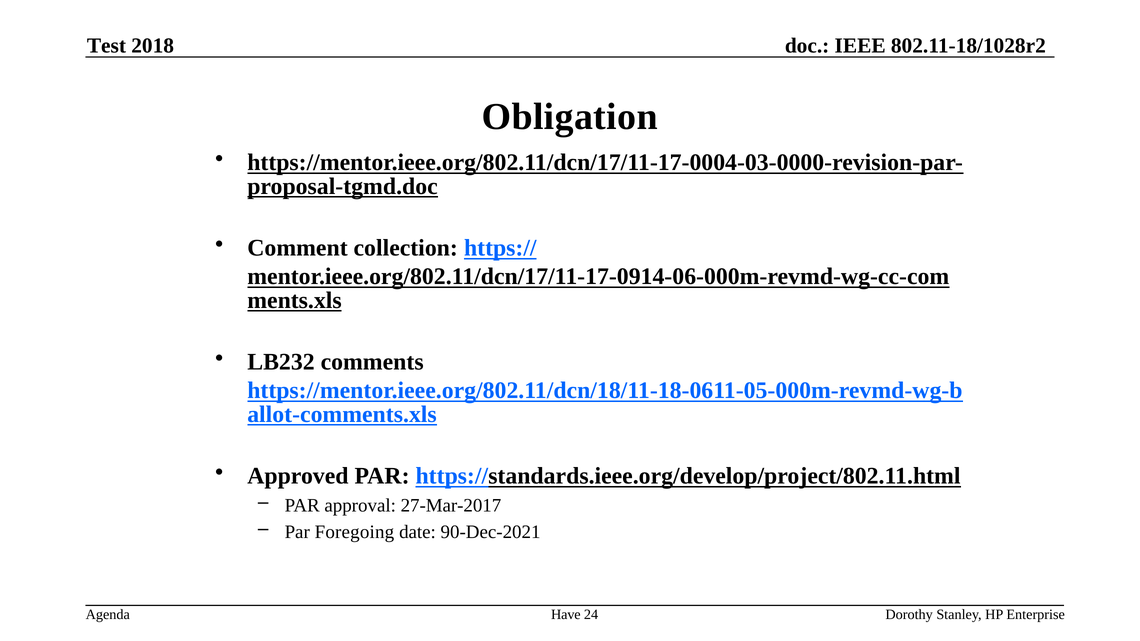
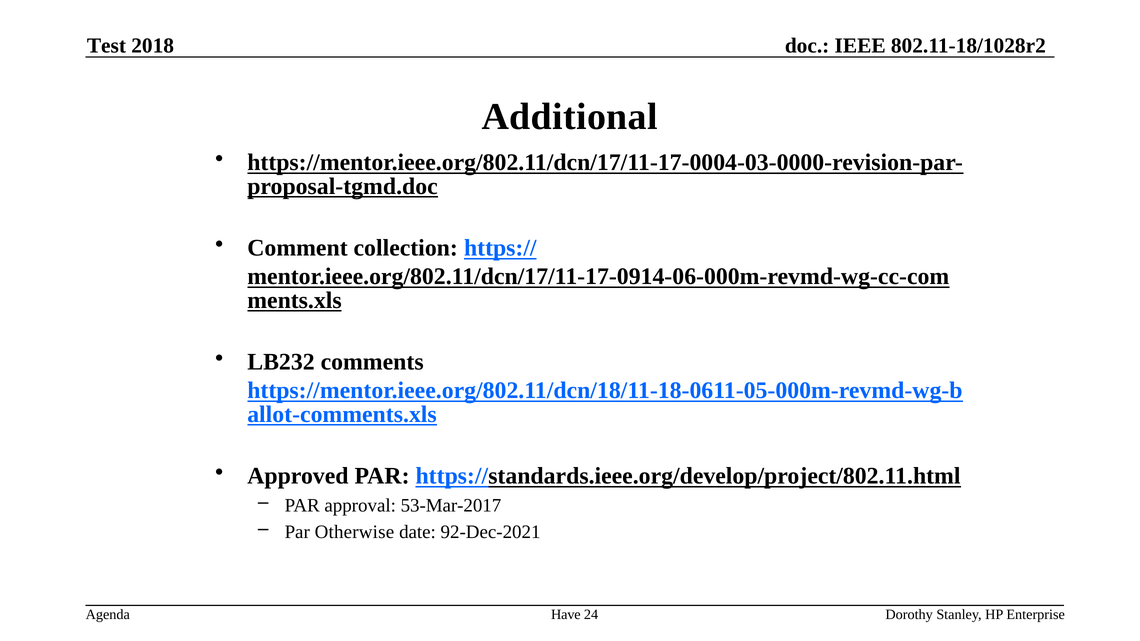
Obligation: Obligation -> Additional (570, 117)
27-Mar-2017: 27-Mar-2017 -> 53-Mar-2017 (451, 505)
Foregoing: Foregoing -> Otherwise (354, 532)
90-Dec-2021: 90-Dec-2021 -> 92-Dec-2021 (491, 532)
